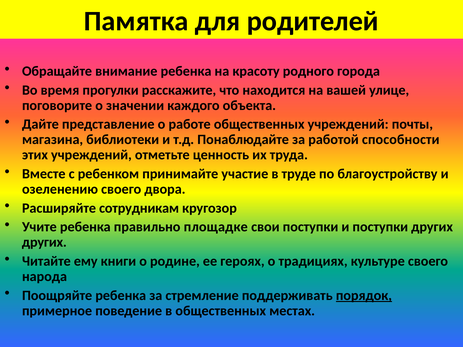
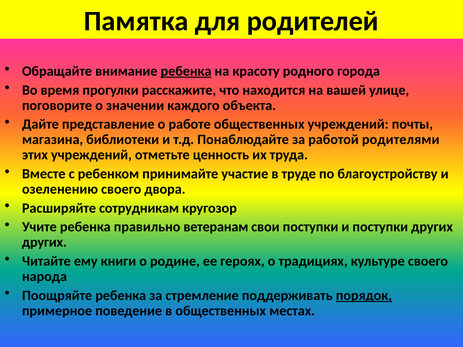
ребенка underline: none -> present (186, 71)
способности: способности -> родителями (401, 140)
площадке: площадке -> ветеранам (216, 227)
